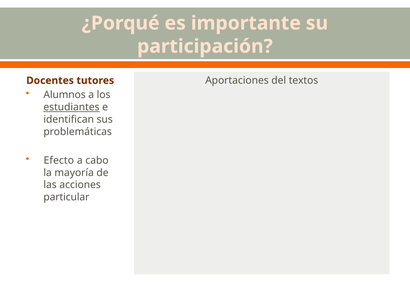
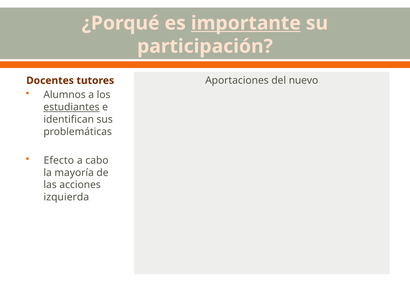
importante underline: none -> present (246, 23)
textos: textos -> nuevo (303, 81)
particular: particular -> izquierda (66, 198)
